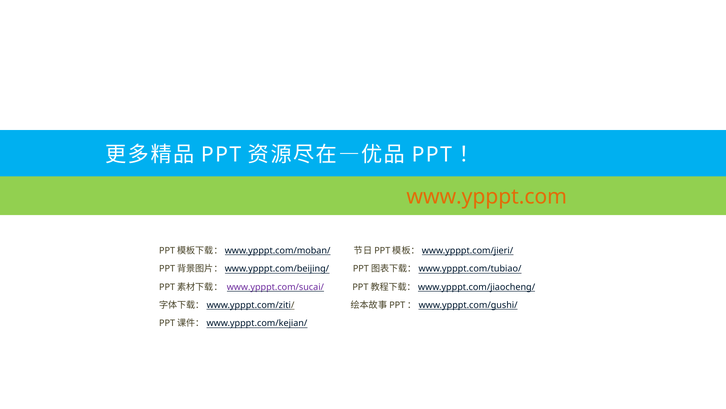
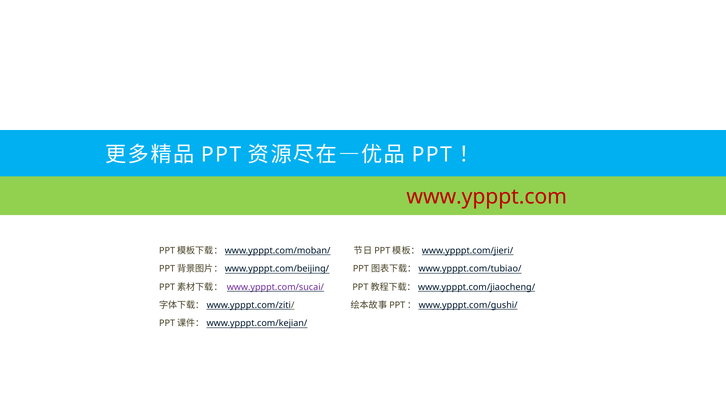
www.ypppt.com colour: orange -> red (487, 197)
